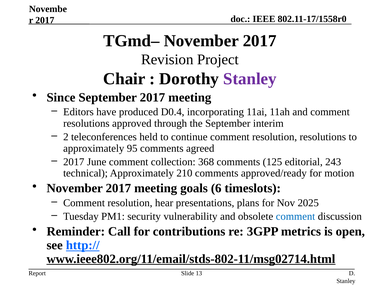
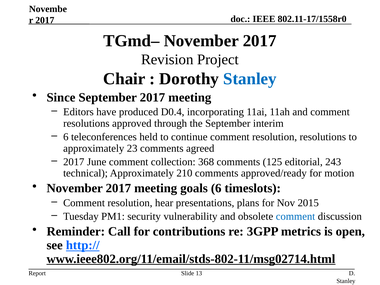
Stanley colour: purple -> blue (250, 79)
2: 2 -> 6 (66, 137)
95: 95 -> 23 (132, 148)
2025: 2025 -> 2015 (308, 203)
